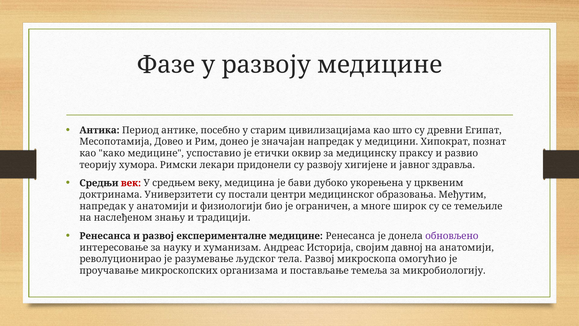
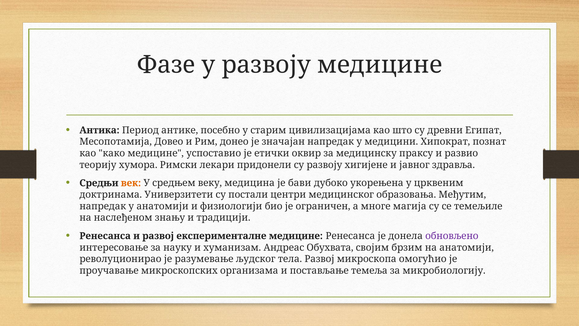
век colour: red -> orange (131, 183)
широк: широк -> магија (410, 206)
Историја: Историја -> Обухвата (330, 247)
давној: давној -> брзим (407, 247)
